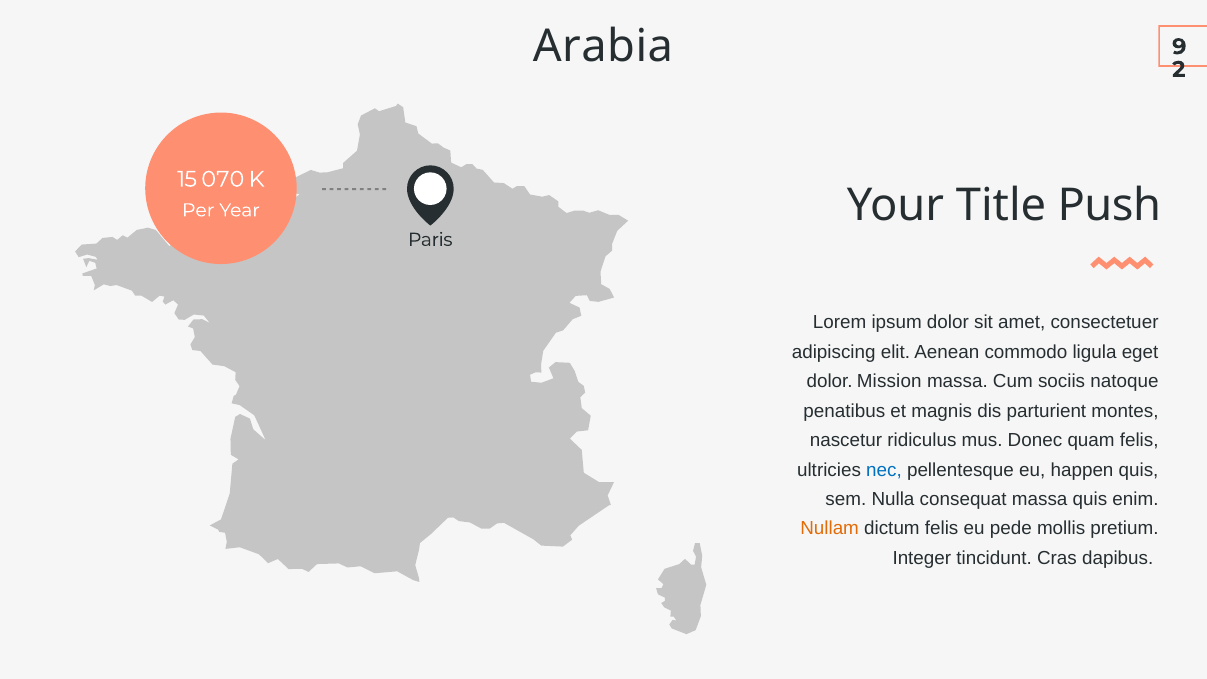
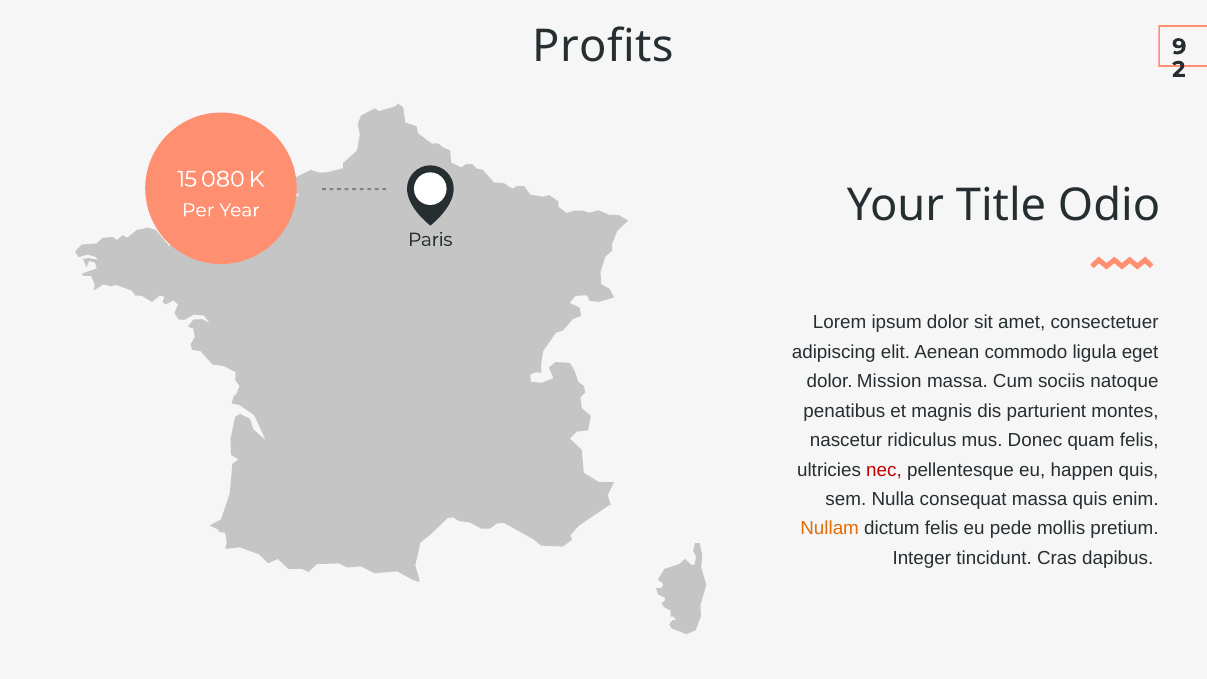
Arabia: Arabia -> Profits (603, 47)
070: 070 -> 080 (223, 179)
Push: Push -> Odio (1109, 205)
nec colour: blue -> red (884, 470)
